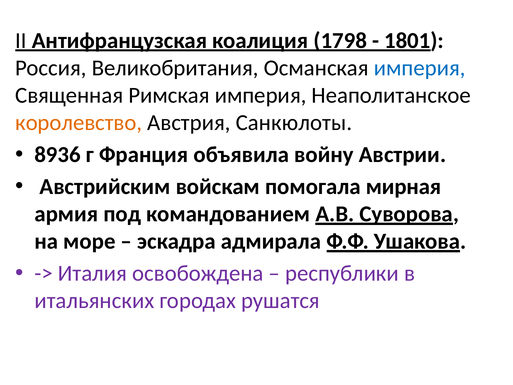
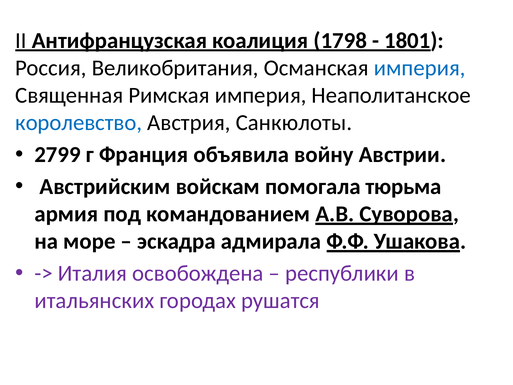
королевство colour: orange -> blue (79, 123)
8936: 8936 -> 2799 (58, 155)
мирная: мирная -> тюрьма (404, 187)
